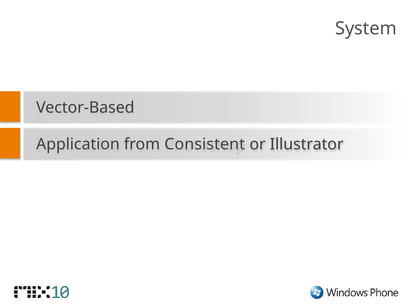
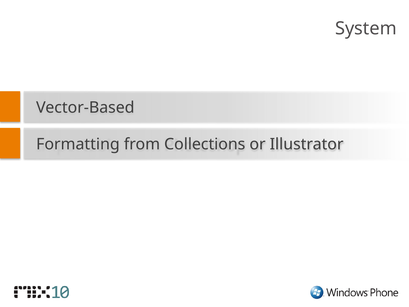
Application: Application -> Formatting (78, 144)
Consistent: Consistent -> Collections (205, 144)
